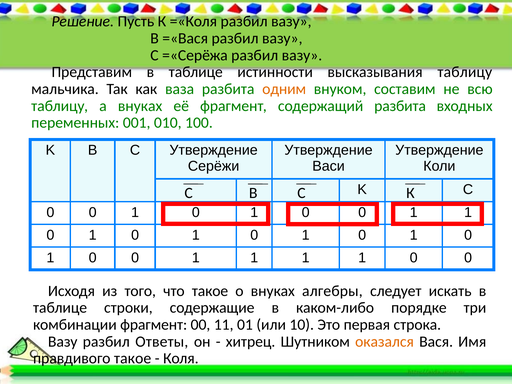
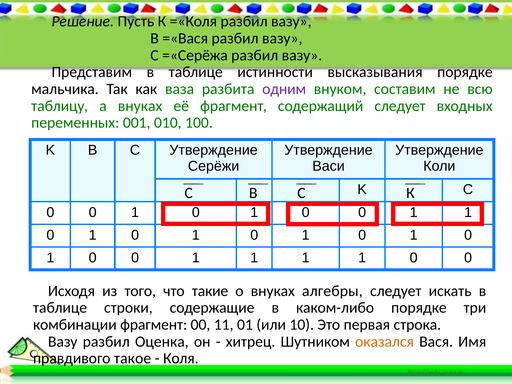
высказывания таблицу: таблицу -> порядке (465, 72)
одним colour: orange -> purple (284, 89)
содержащий разбита: разбита -> следует (400, 106)
что такое: такое -> такие (210, 291)
Ответы: Ответы -> Оценка (162, 342)
